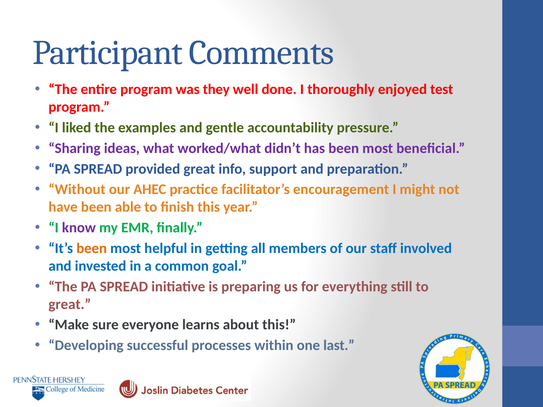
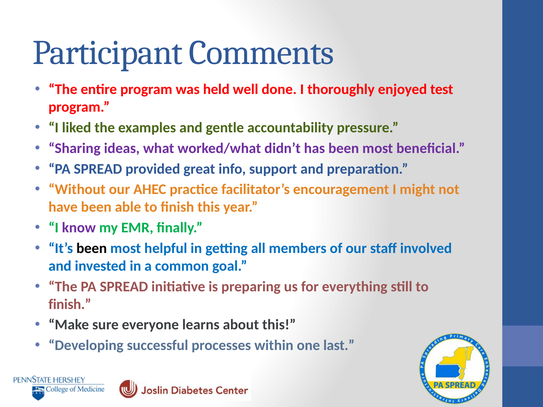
they: they -> held (216, 89)
been colour: orange -> black (92, 248)
great: great -> finish (70, 304)
